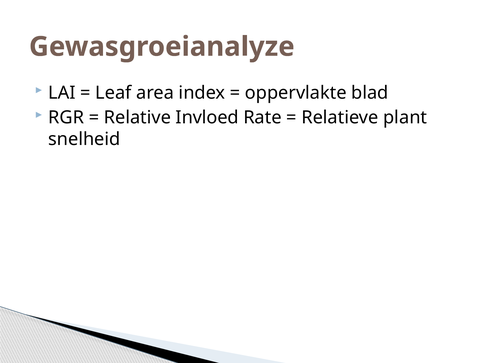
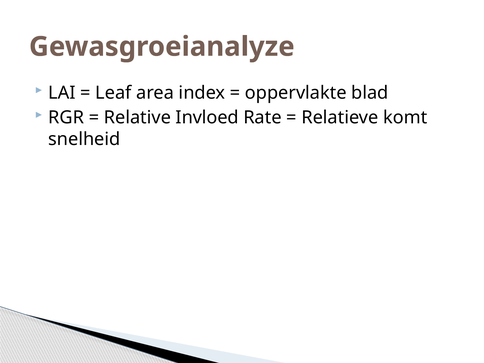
plant: plant -> komt (405, 117)
